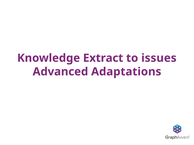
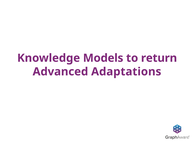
Extract: Extract -> Models (103, 58)
issues: issues -> return (159, 58)
